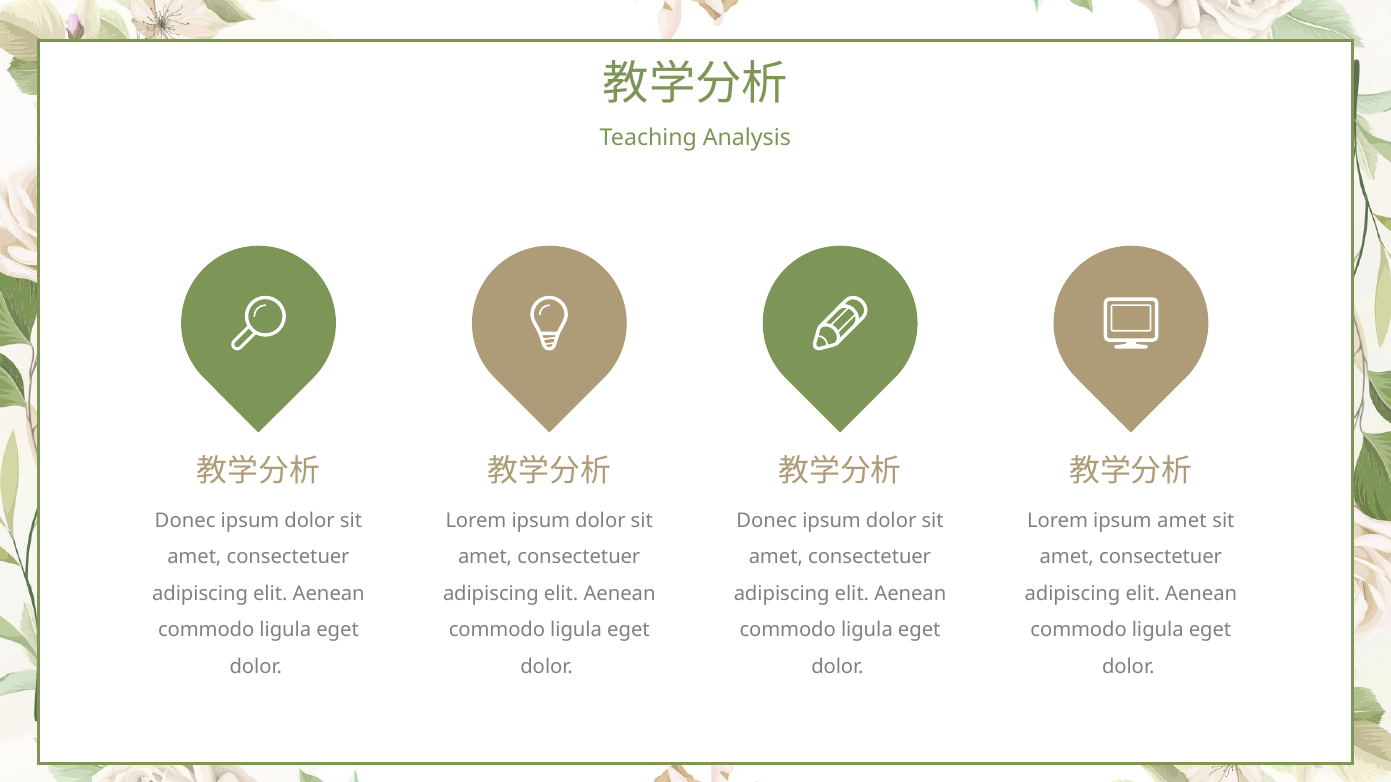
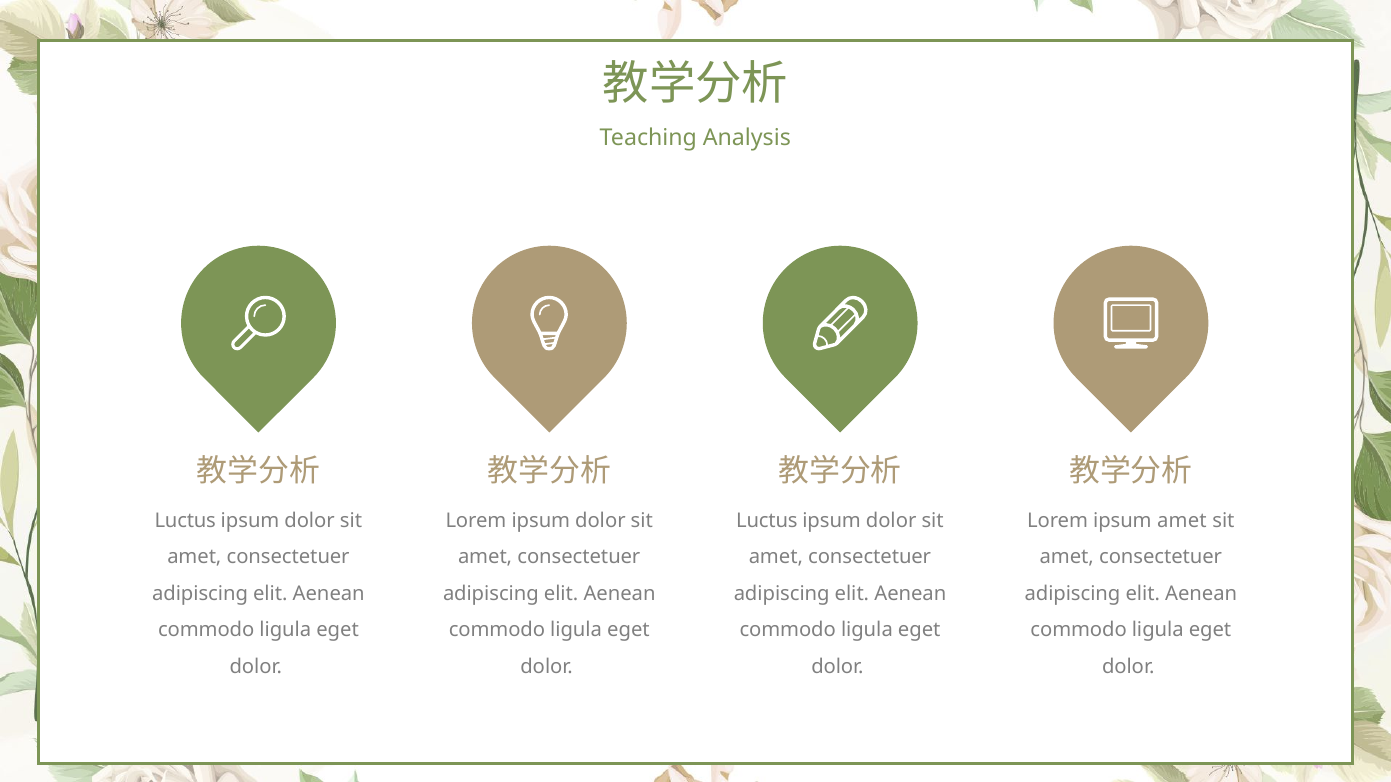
Donec: Donec -> Luctus (185, 521)
Donec: Donec -> Luctus (767, 521)
